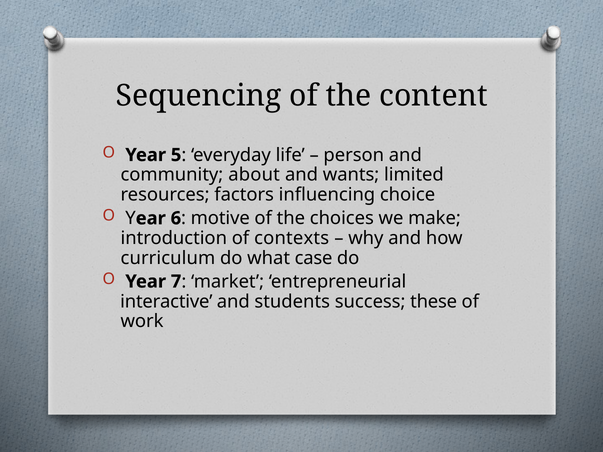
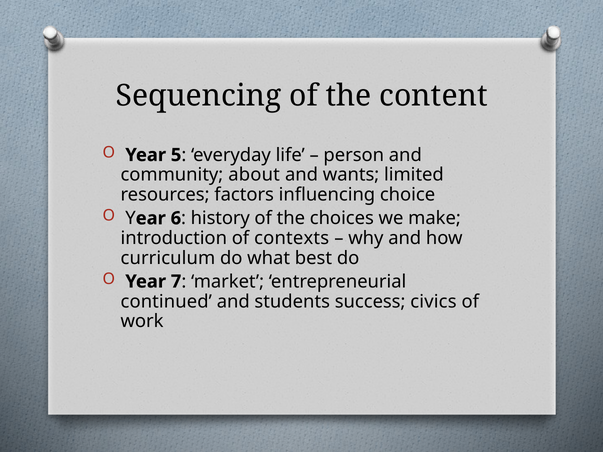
motive: motive -> history (220, 218)
case: case -> best (313, 258)
interactive: interactive -> continued (166, 302)
these: these -> civics (433, 302)
